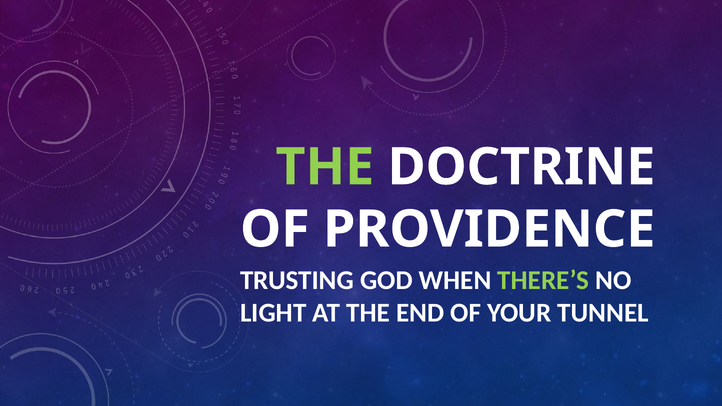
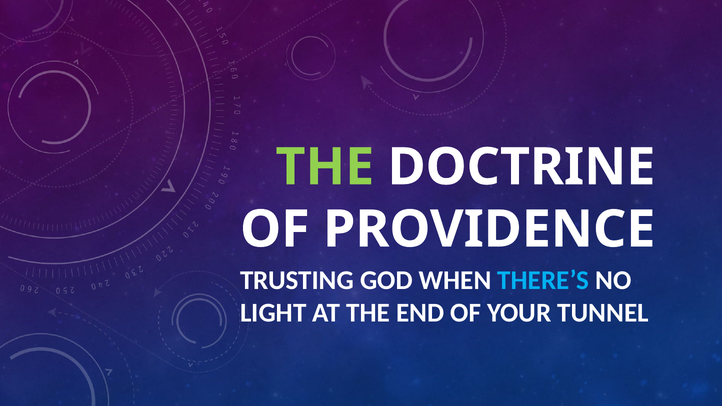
THERE’S colour: light green -> light blue (543, 281)
